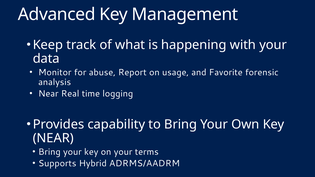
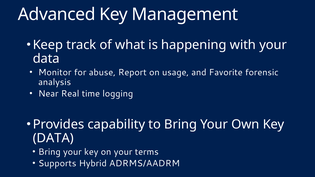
NEAR: NEAR -> DATA (53, 138)
